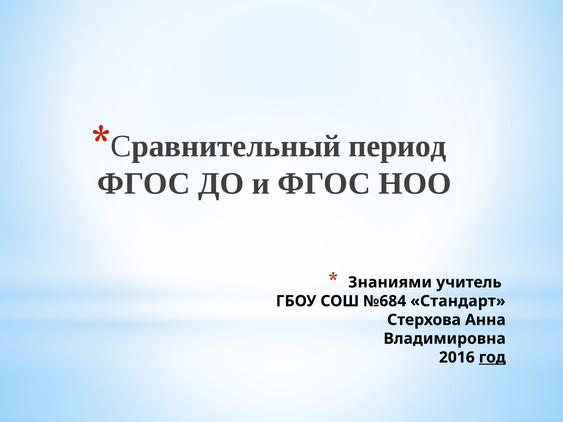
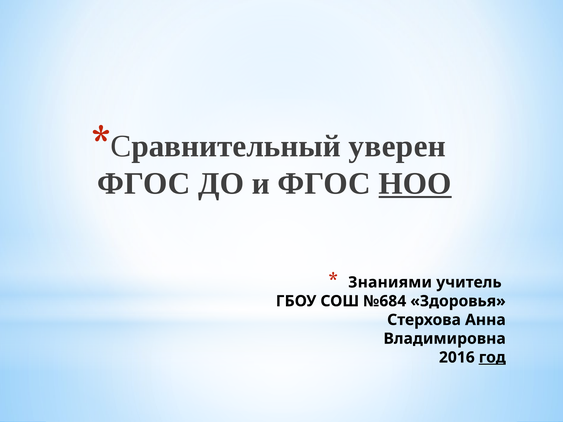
период: период -> уверен (397, 146)
НОО underline: none -> present (415, 184)
Стандарт: Стандарт -> Здоровья (458, 301)
